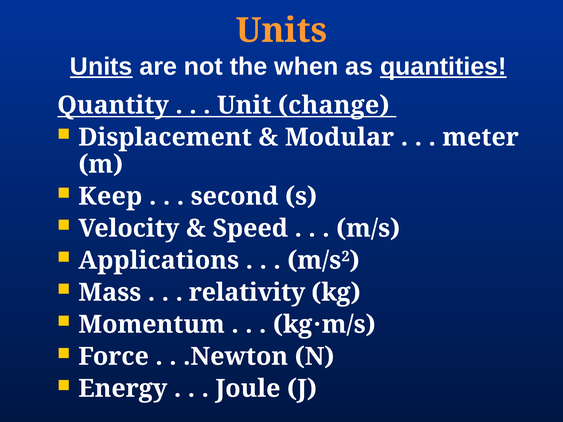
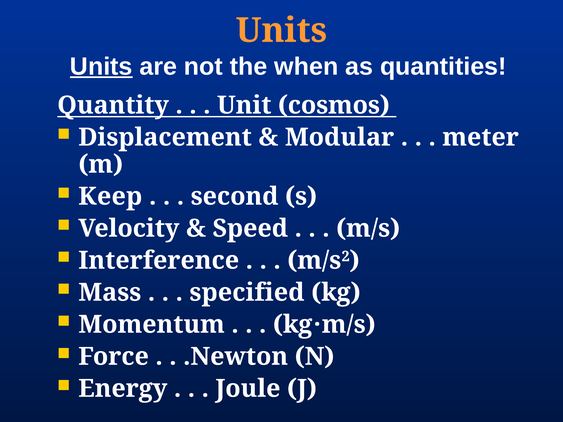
quantities underline: present -> none (443, 66)
change: change -> cosmos (334, 105)
Applications: Applications -> Interference (159, 261)
relativity: relativity -> specified (247, 293)
